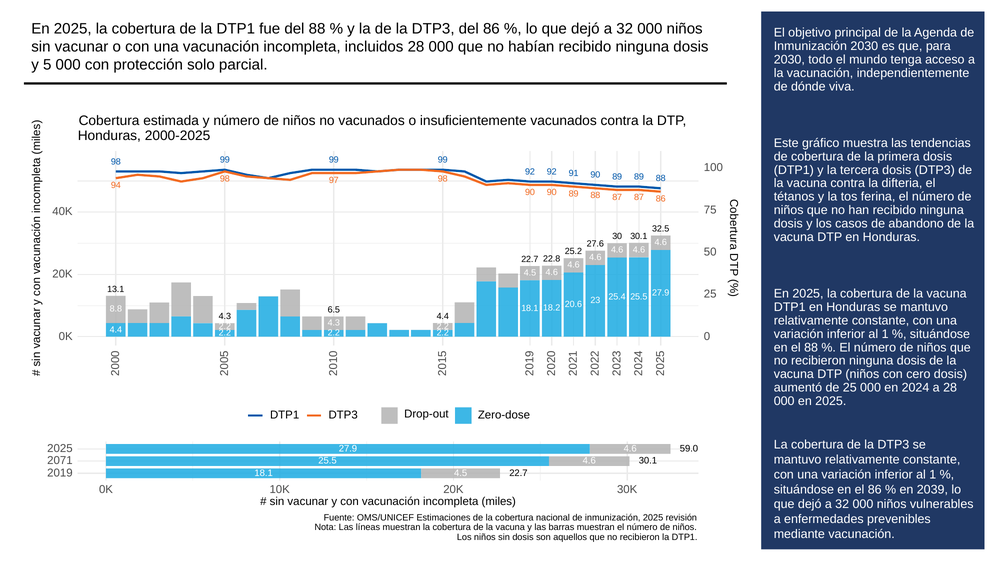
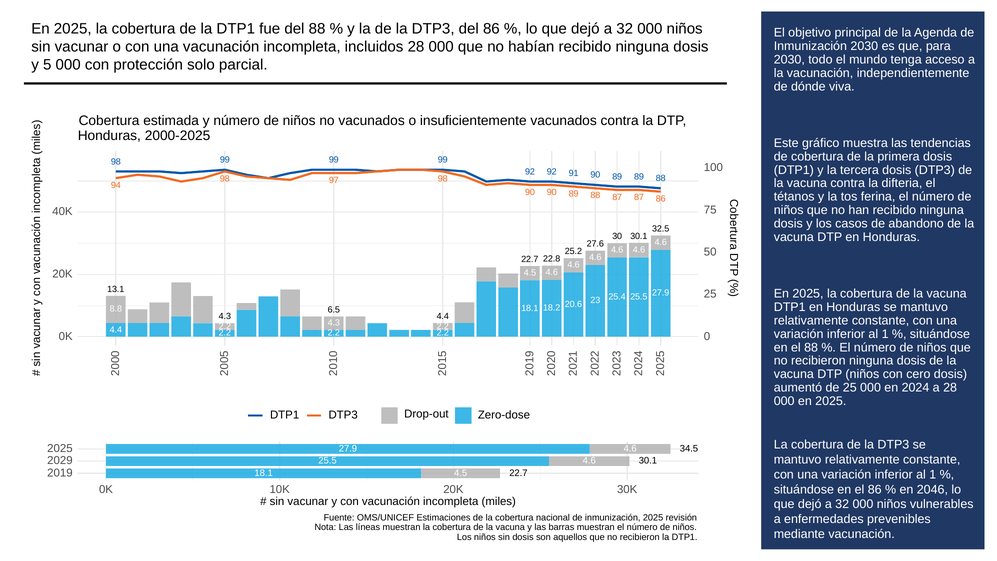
59.0: 59.0 -> 34.5 (689, 448)
2071: 2071 -> 2029 (60, 460)
2039: 2039 -> 2046 (932, 489)
